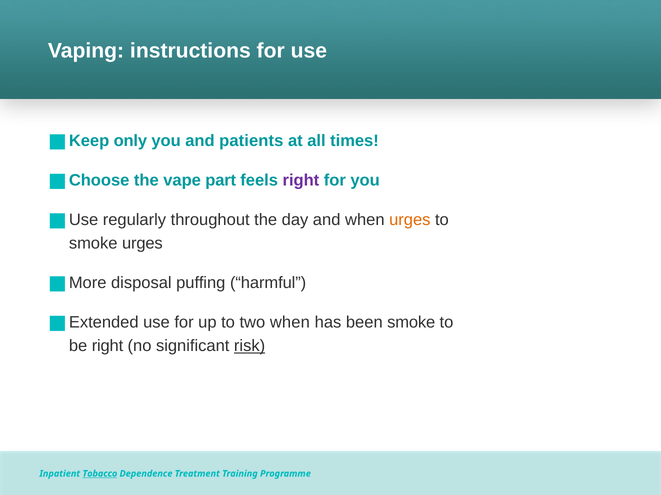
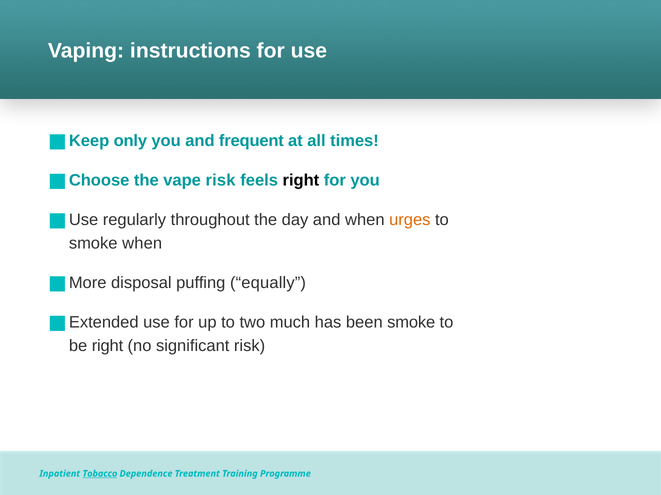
patients: patients -> frequent (251, 141)
vape part: part -> risk (221, 180)
right colour: purple -> black (301, 180)
smoke urges: urges -> when (142, 244)
harmful: harmful -> equally (268, 283)
two when: when -> much (290, 323)
risk underline: present -> none (250, 347)
